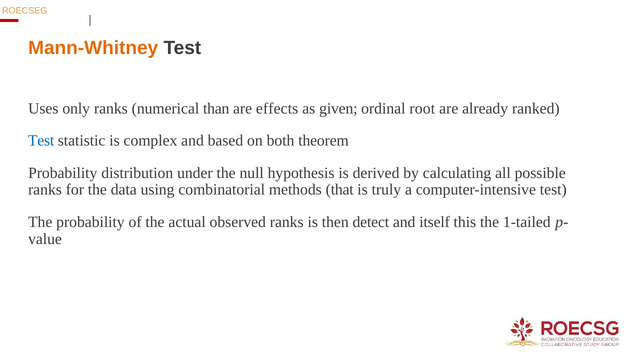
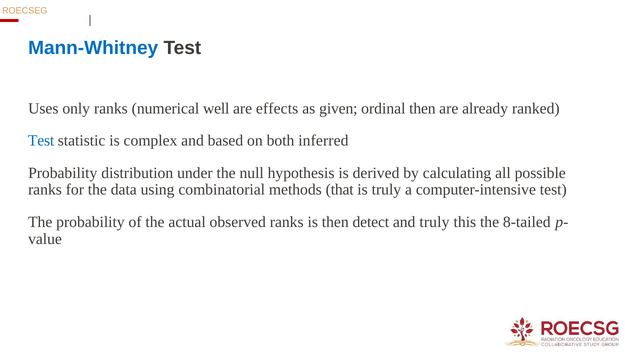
Mann-Whitney colour: orange -> blue (93, 48)
than: than -> well (216, 108)
ordinal root: root -> then (422, 108)
theorem: theorem -> inferred (323, 141)
and itself: itself -> truly (434, 222)
1-tailed: 1-tailed -> 8-tailed (527, 222)
